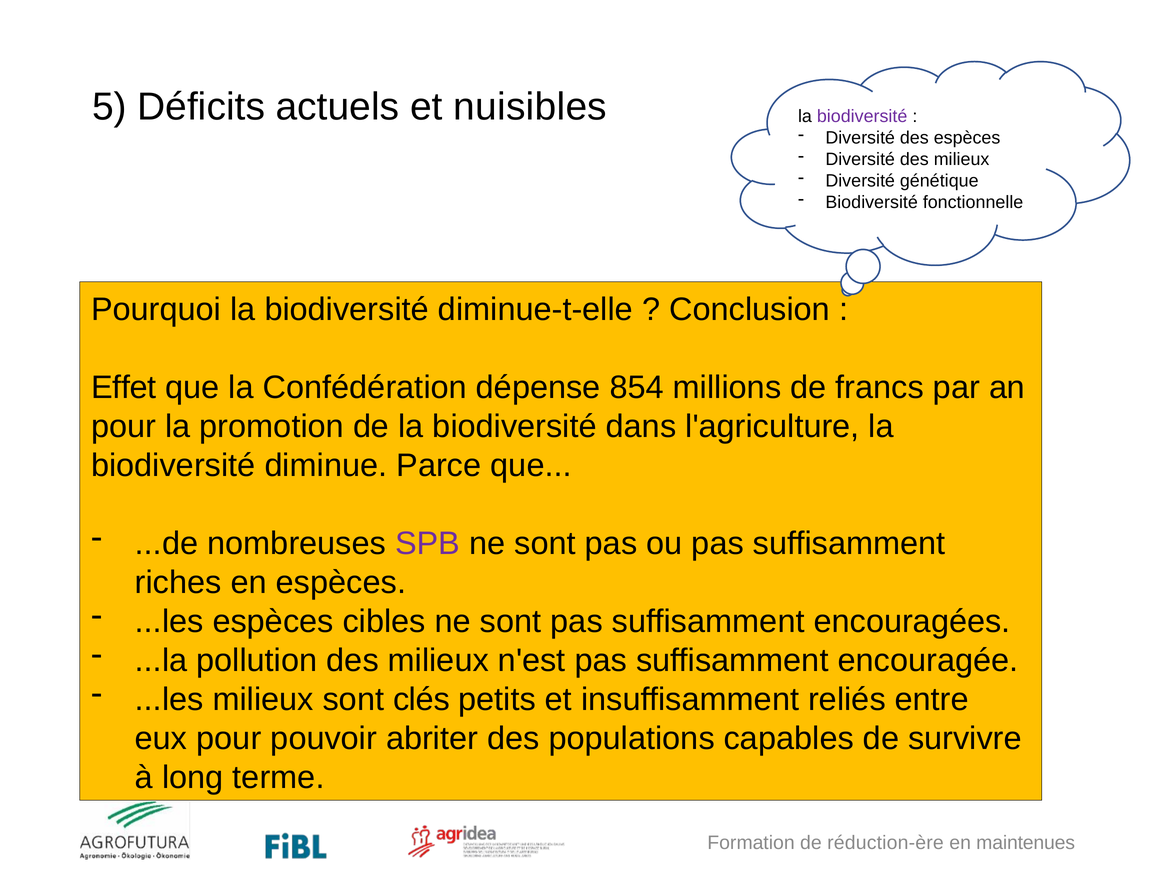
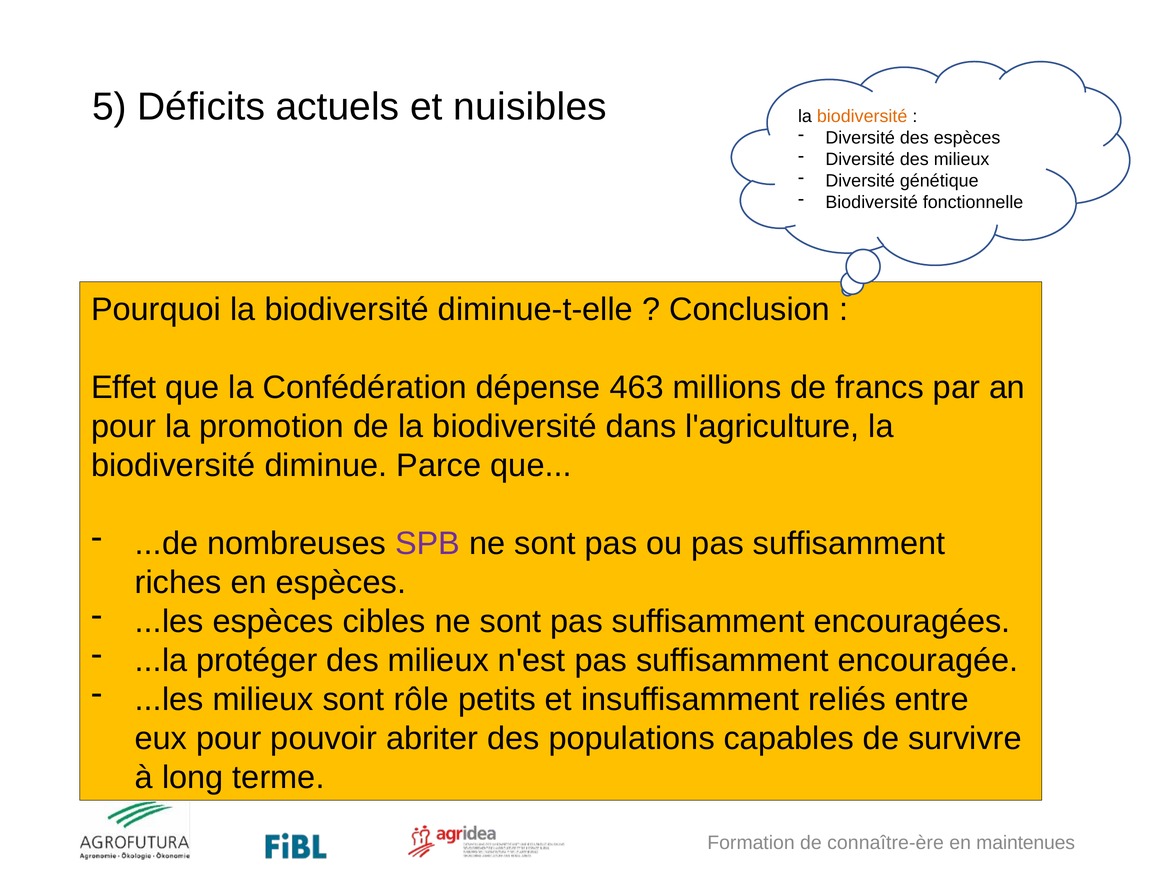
biodiversité colour: purple -> orange (862, 116)
854: 854 -> 463 (637, 387)
pollution: pollution -> protéger (257, 660)
clés: clés -> rôle (421, 699)
réduction-ère: réduction-ère -> connaître-ère (886, 843)
